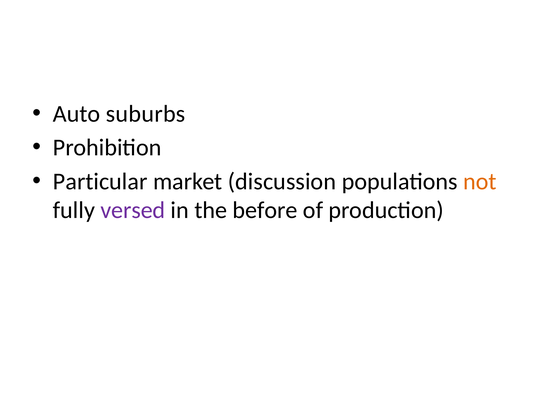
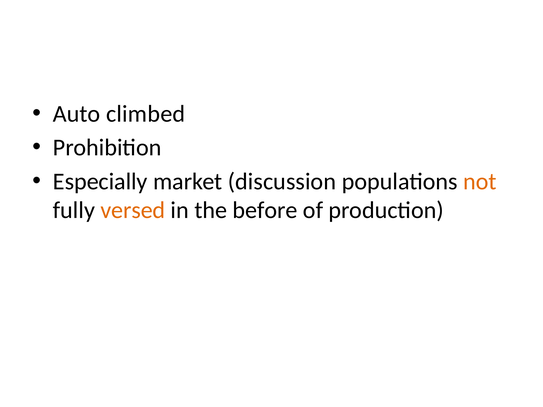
suburbs: suburbs -> climbed (146, 114)
Particular: Particular -> Especially (100, 182)
versed colour: purple -> orange (133, 210)
